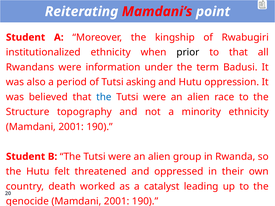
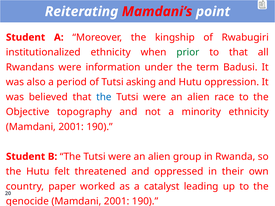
prior colour: black -> green (188, 52)
Structure: Structure -> Objective (28, 112)
death: death -> paper (62, 187)
